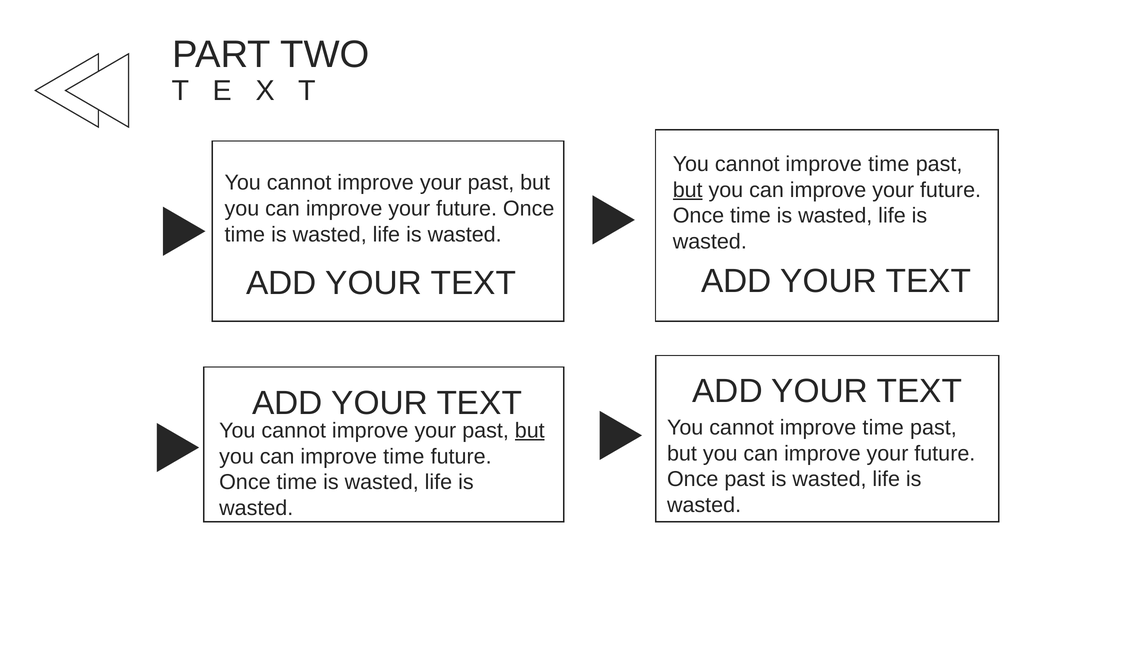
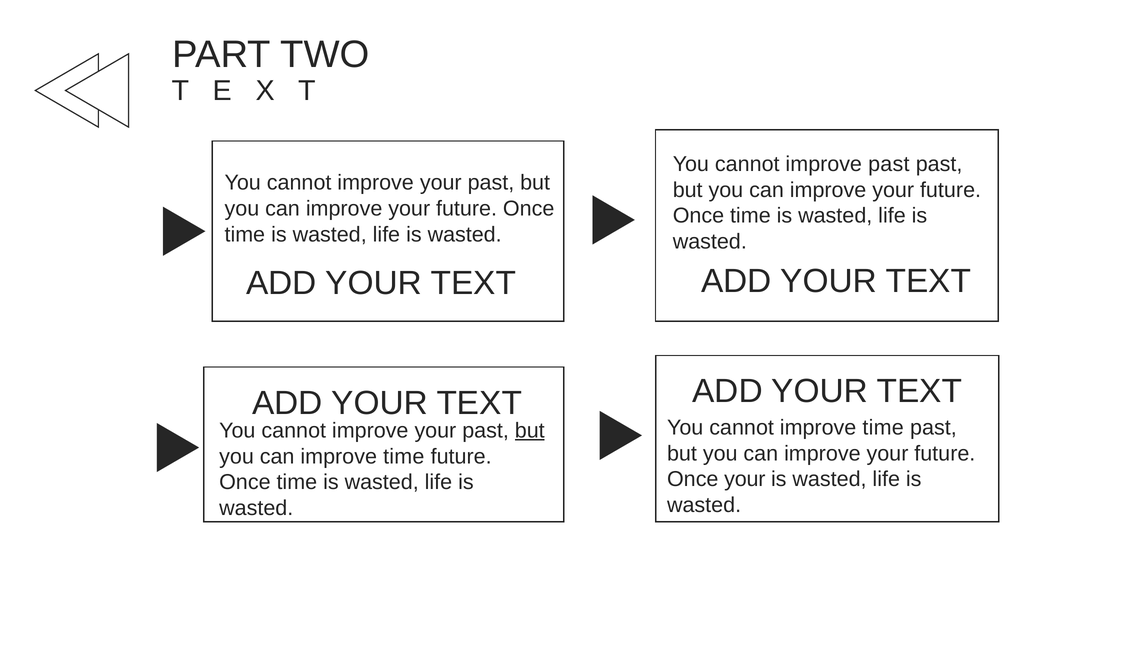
time: time -> past (889, 164)
but underline: present -> none (688, 190)
Once past: past -> your (745, 479)
